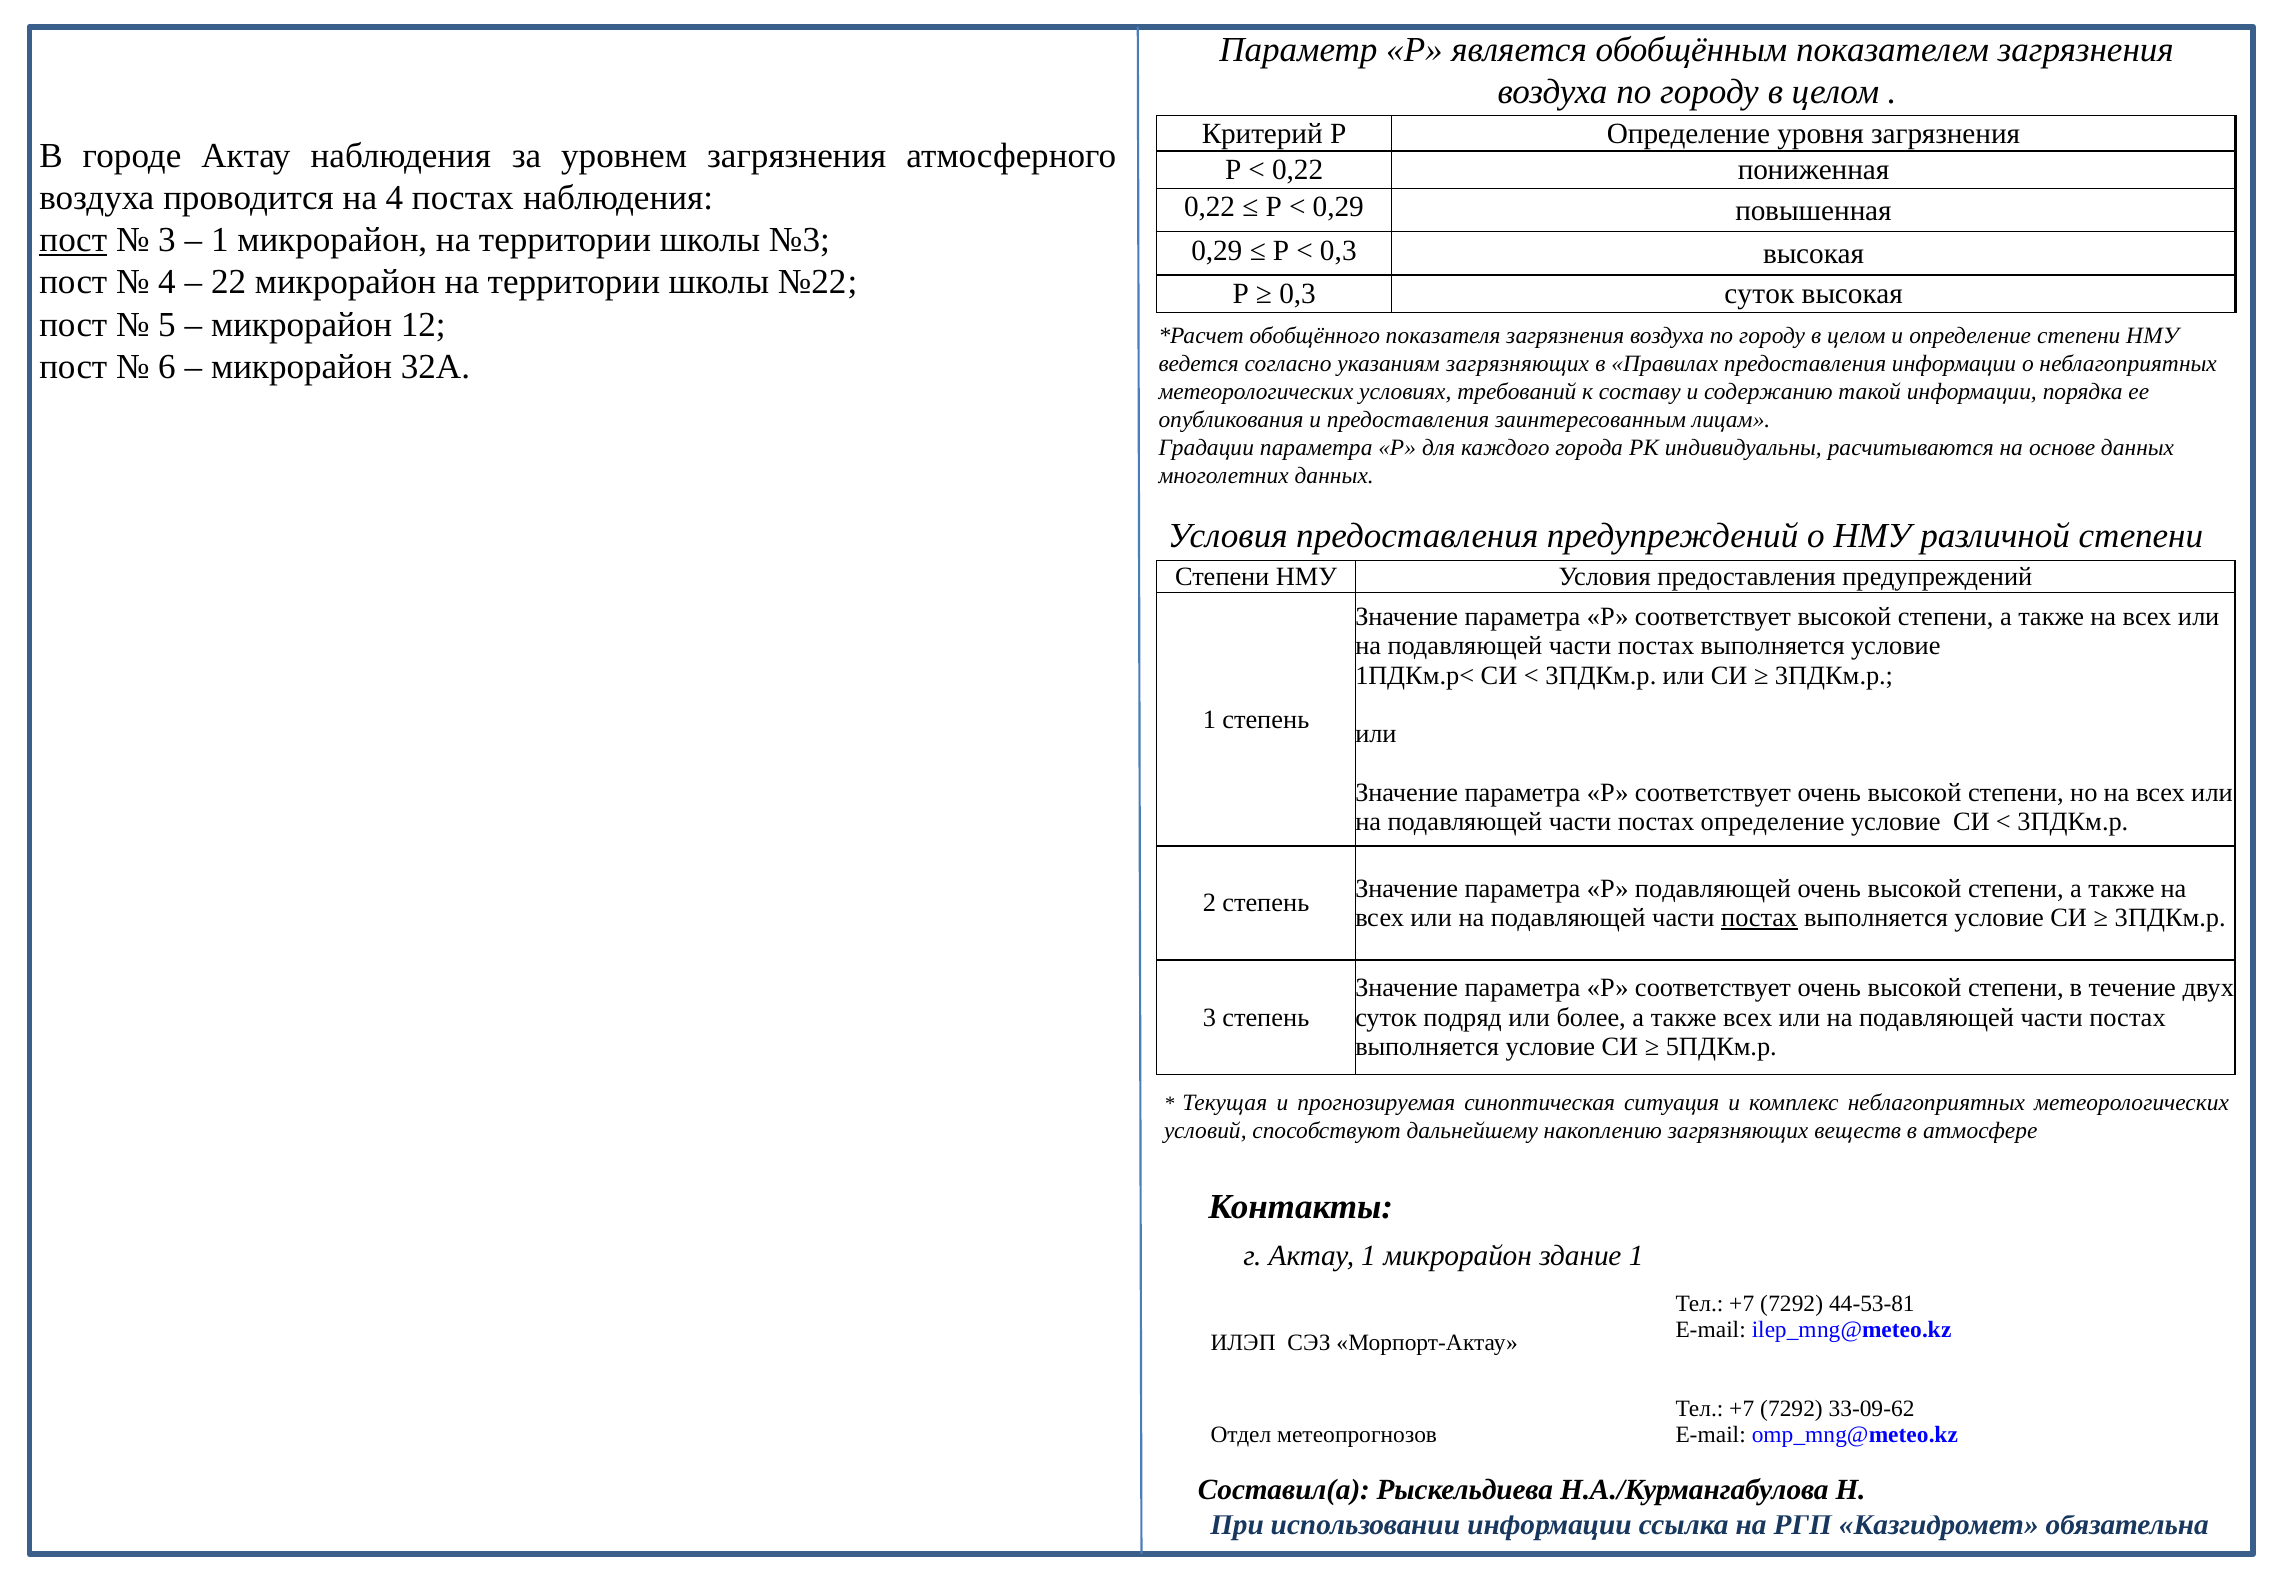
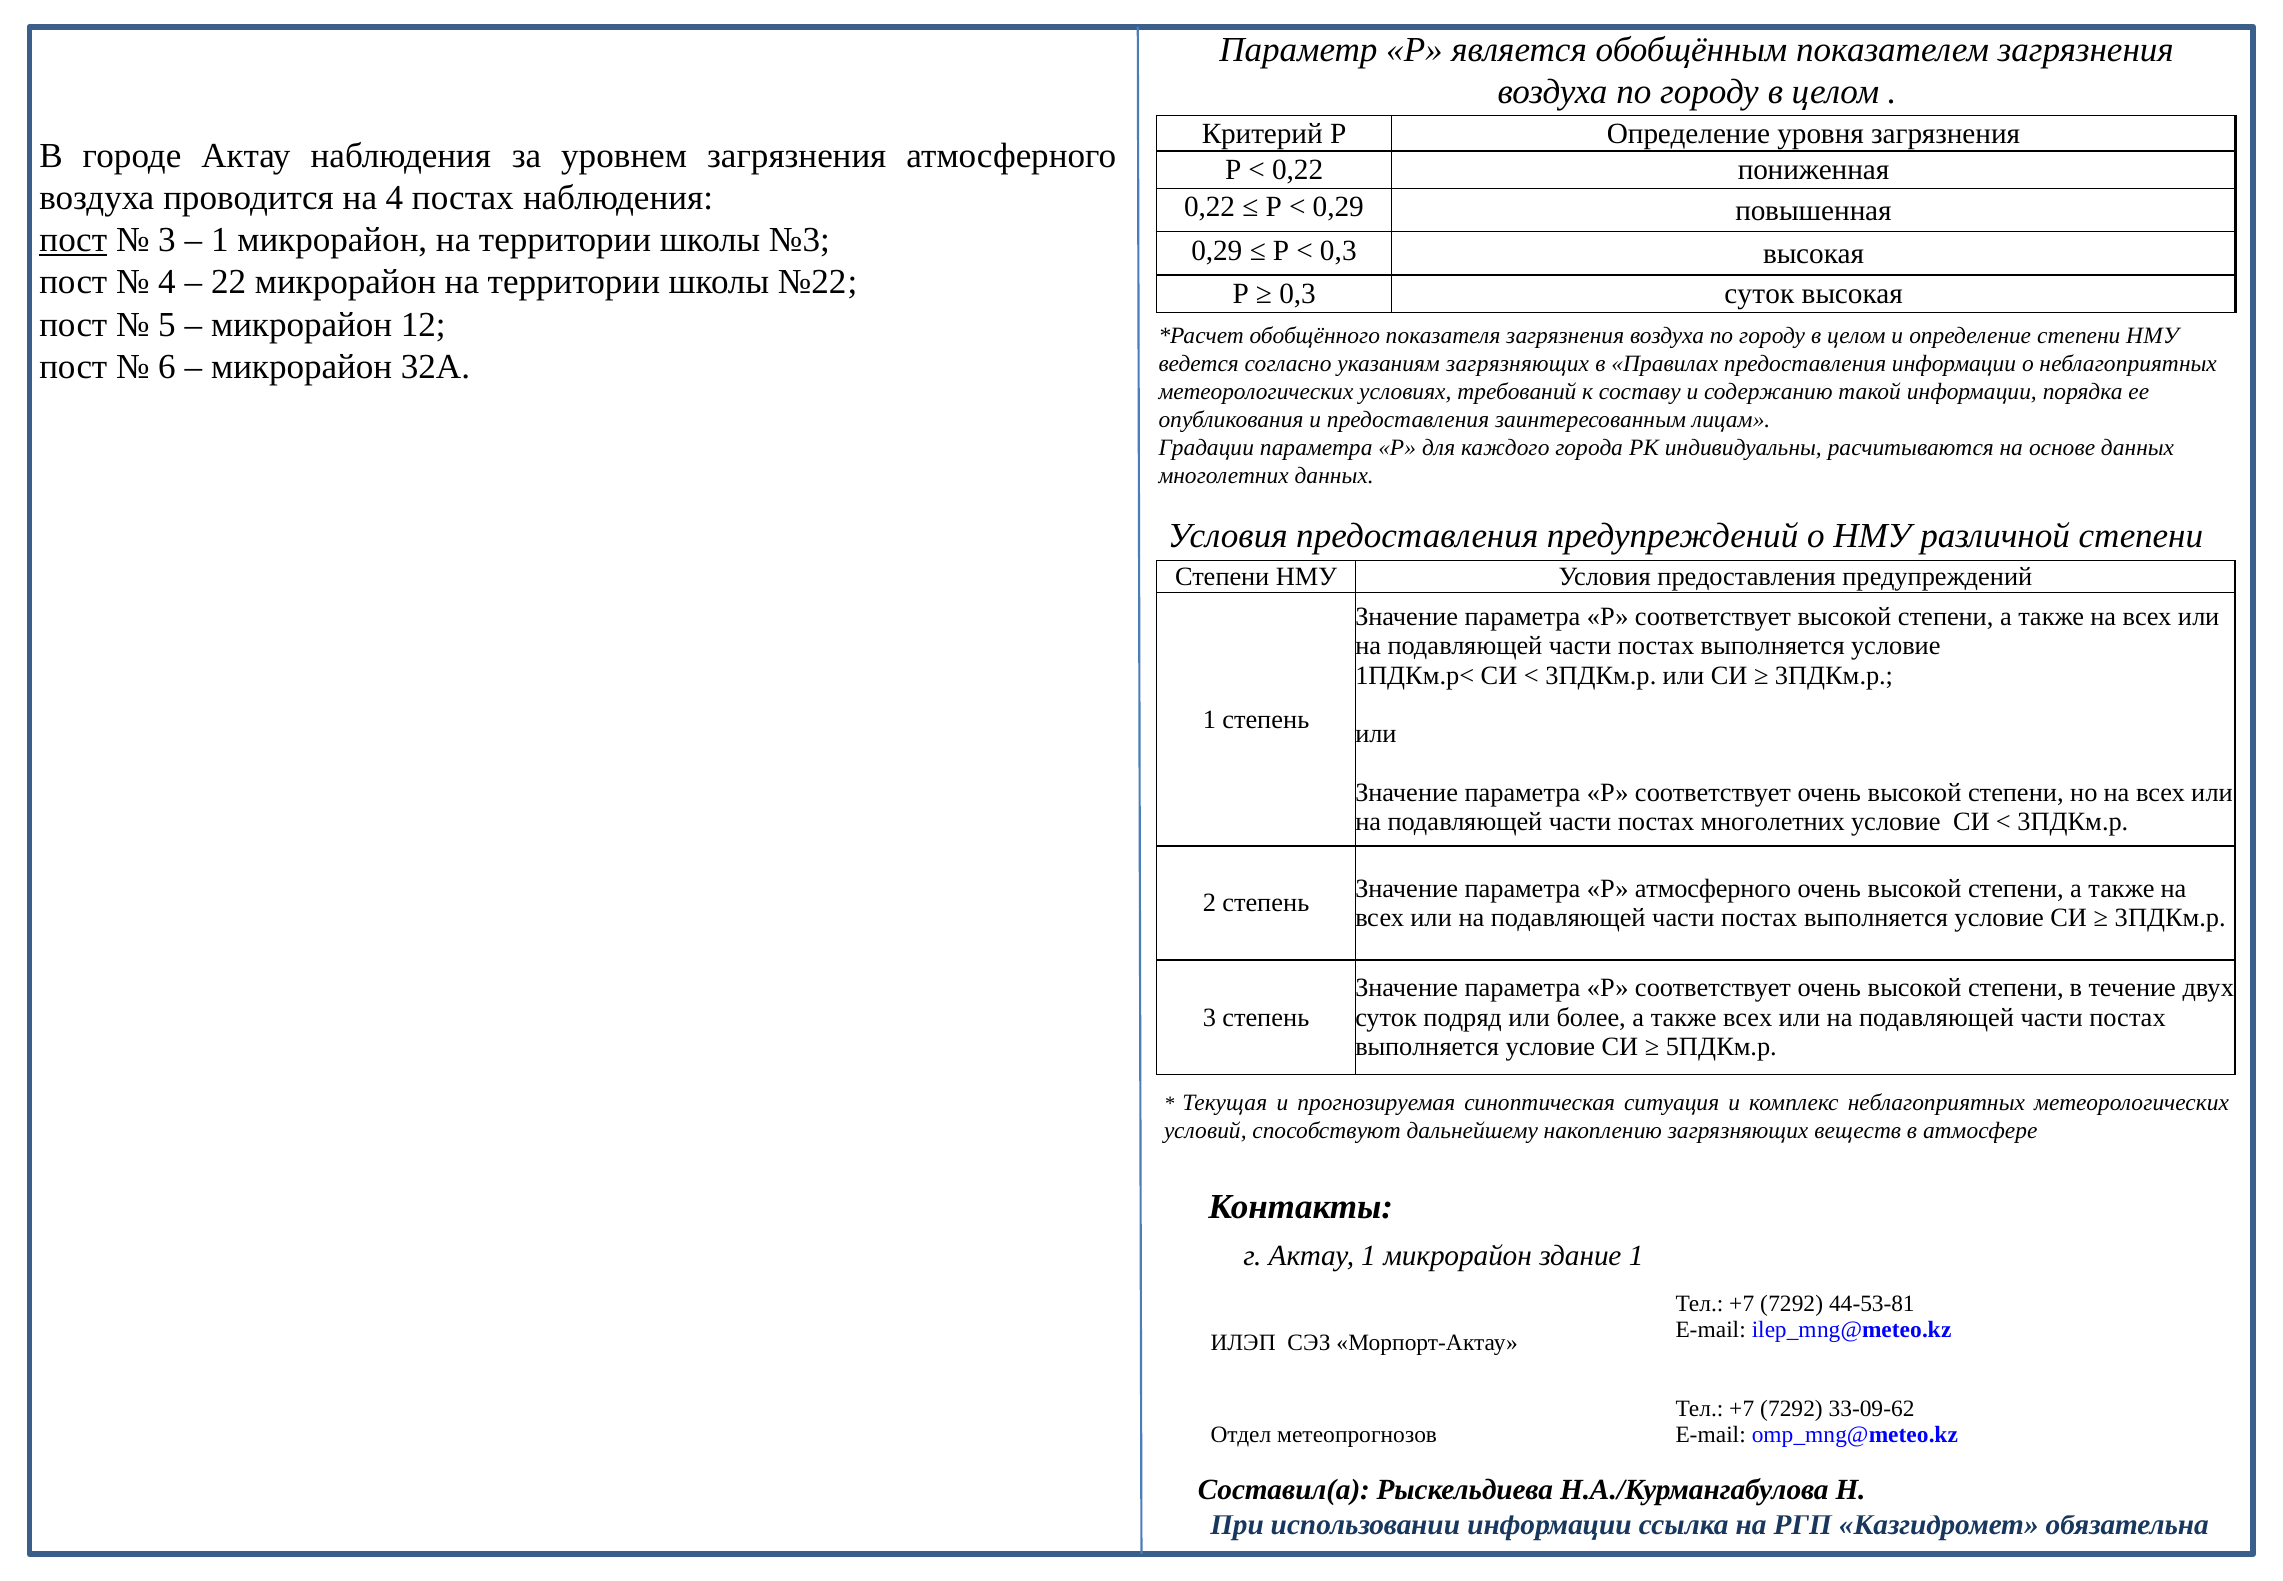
постах определение: определение -> многолетних (1773, 821)
Р подавляющей: подавляющей -> атмосферного (1713, 888)
постах underline: present -> none (1759, 918)
